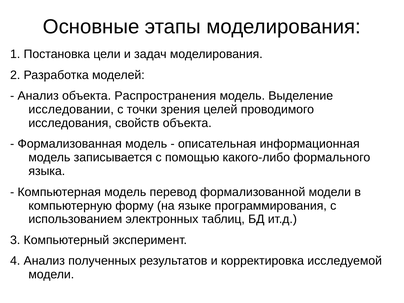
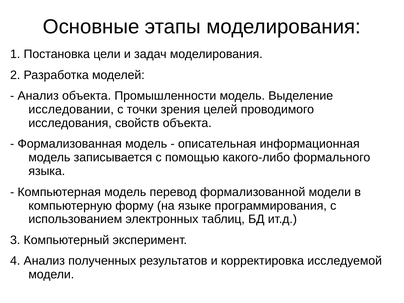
Распространения: Распространения -> Промышленности (165, 96)
